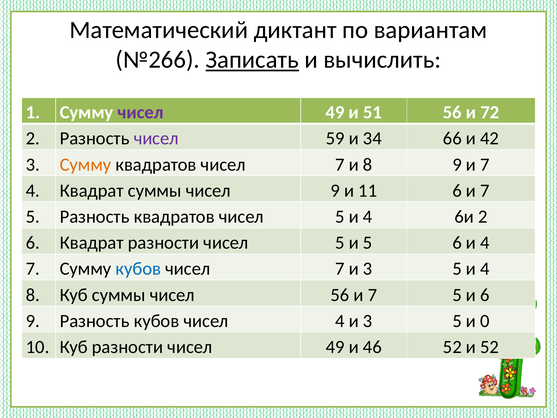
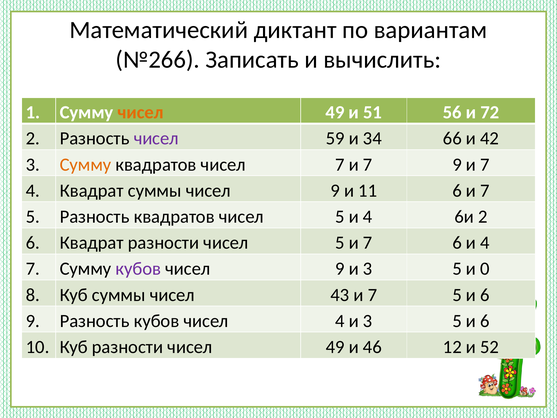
Записать underline: present -> none (252, 60)
чисел colour: purple -> orange (141, 112)
7 и 8: 8 -> 7 (368, 164)
5 и 5: 5 -> 7 (368, 243)
кубов colour: blue -> purple (138, 269)
7: 7 -> 9 (340, 269)
3 5 и 4: 4 -> 0 (485, 269)
чисел 56: 56 -> 43 (340, 295)
3 5 и 0: 0 -> 6 (485, 321)
46 52: 52 -> 12 (452, 347)
